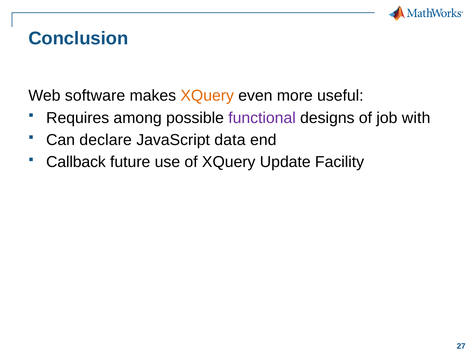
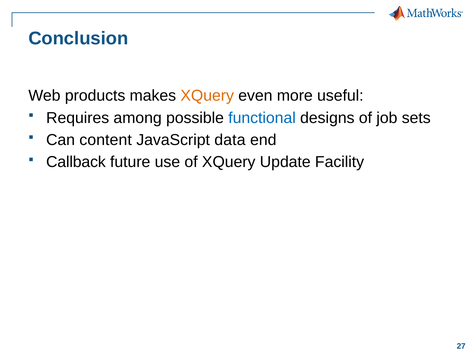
software: software -> products (95, 96)
functional colour: purple -> blue (262, 118)
with: with -> sets (416, 118)
declare: declare -> content (106, 140)
